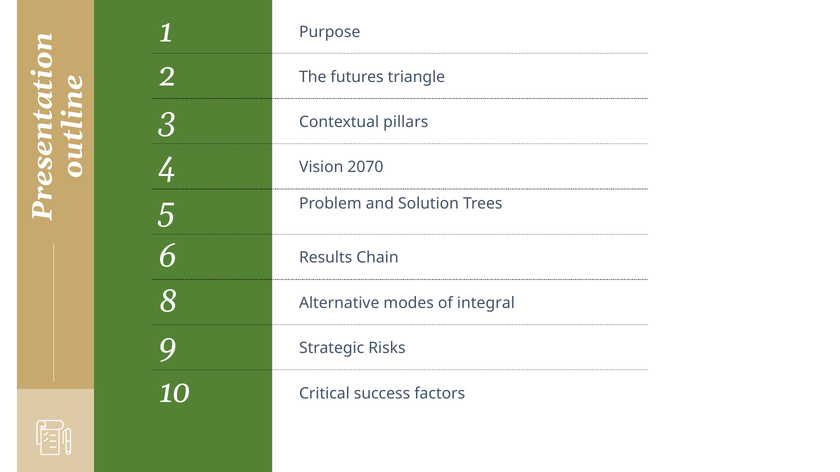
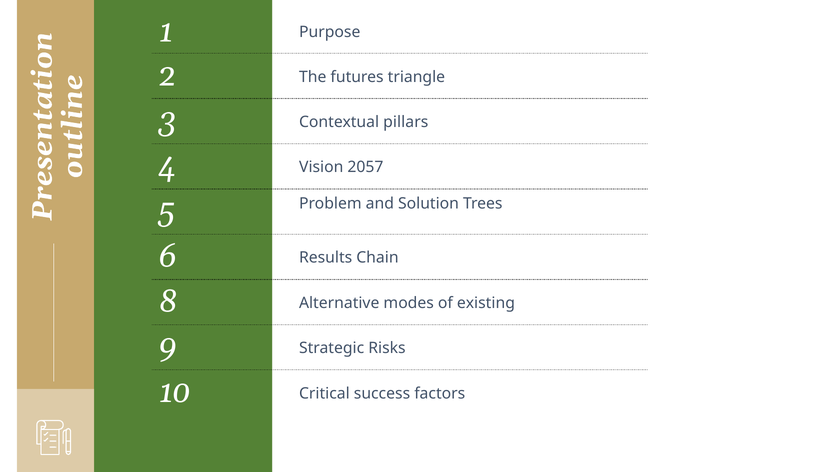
2070: 2070 -> 2057 (365, 167)
integral: integral -> existing (486, 303)
